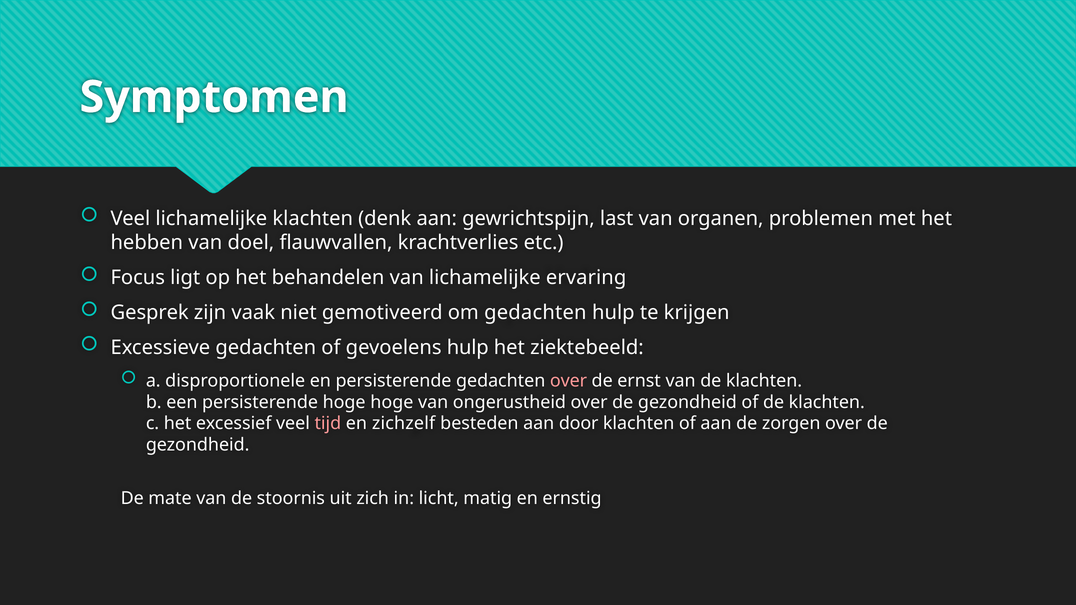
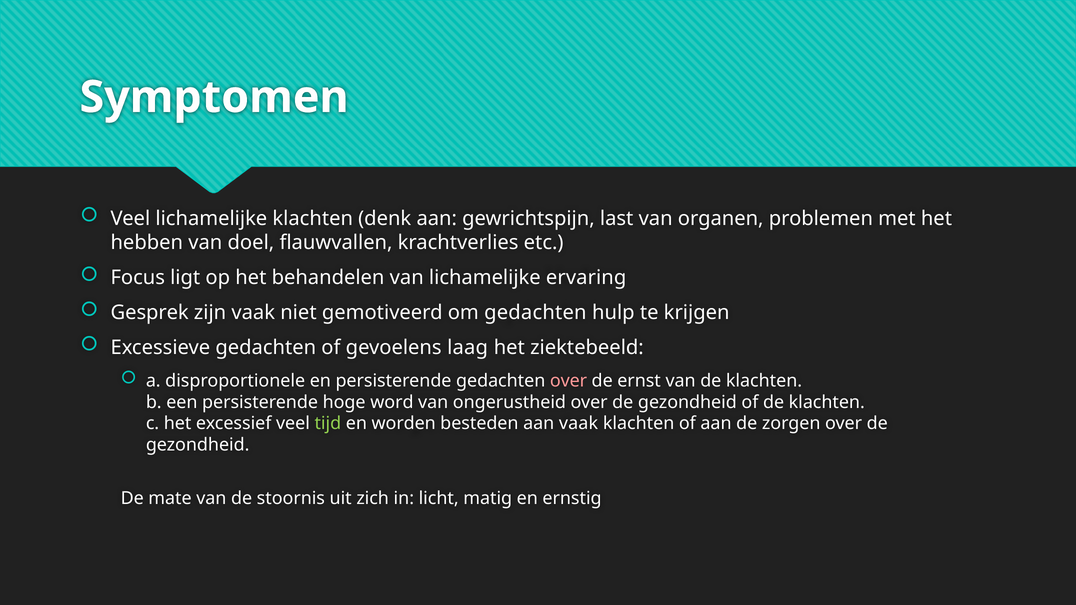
gevoelens hulp: hulp -> laag (468, 348)
hoge hoge: hoge -> word (392, 402)
tijd colour: pink -> light green (328, 424)
zichzelf: zichzelf -> worden (404, 424)
aan door: door -> vaak (578, 424)
